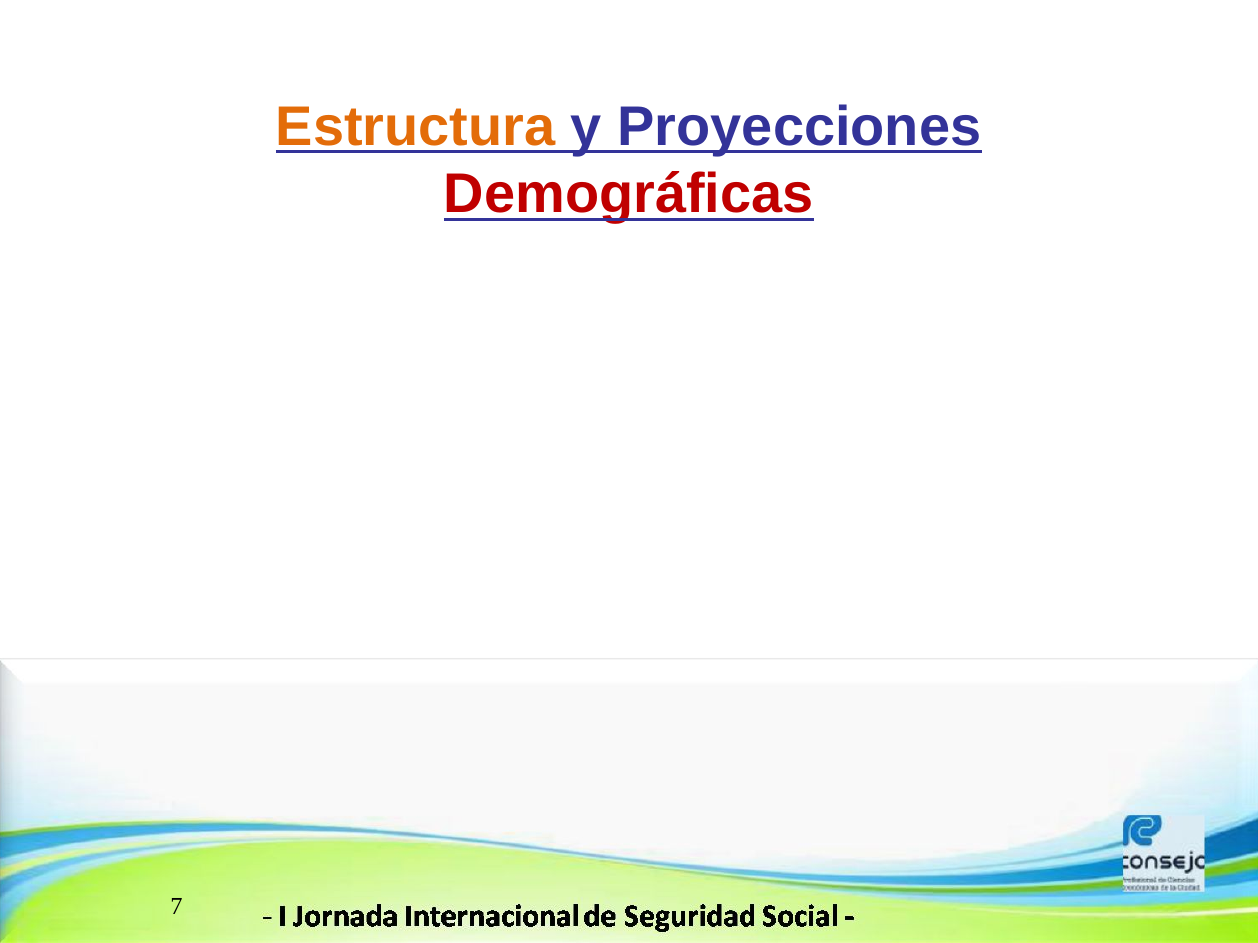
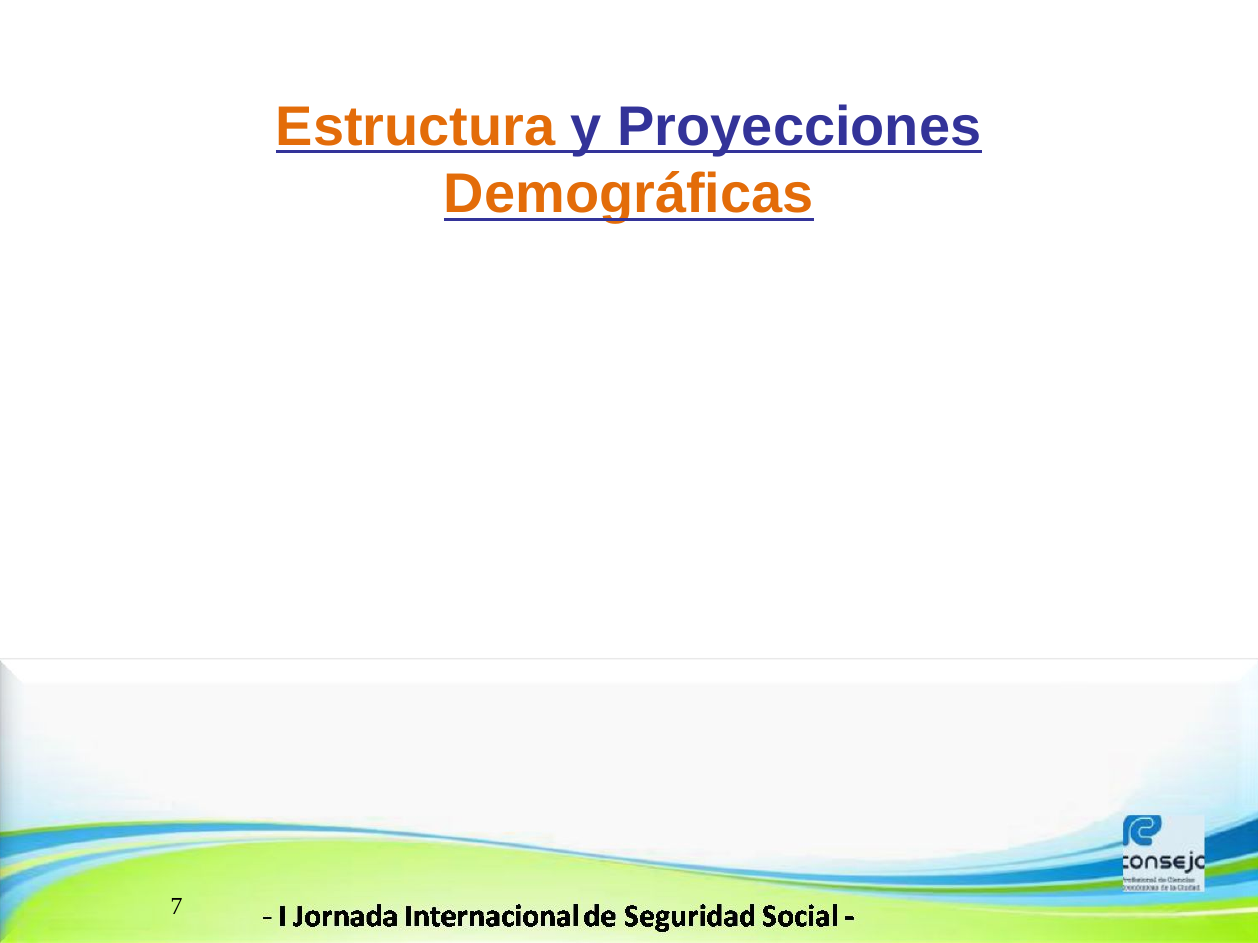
Demográficas colour: red -> orange (629, 195)
